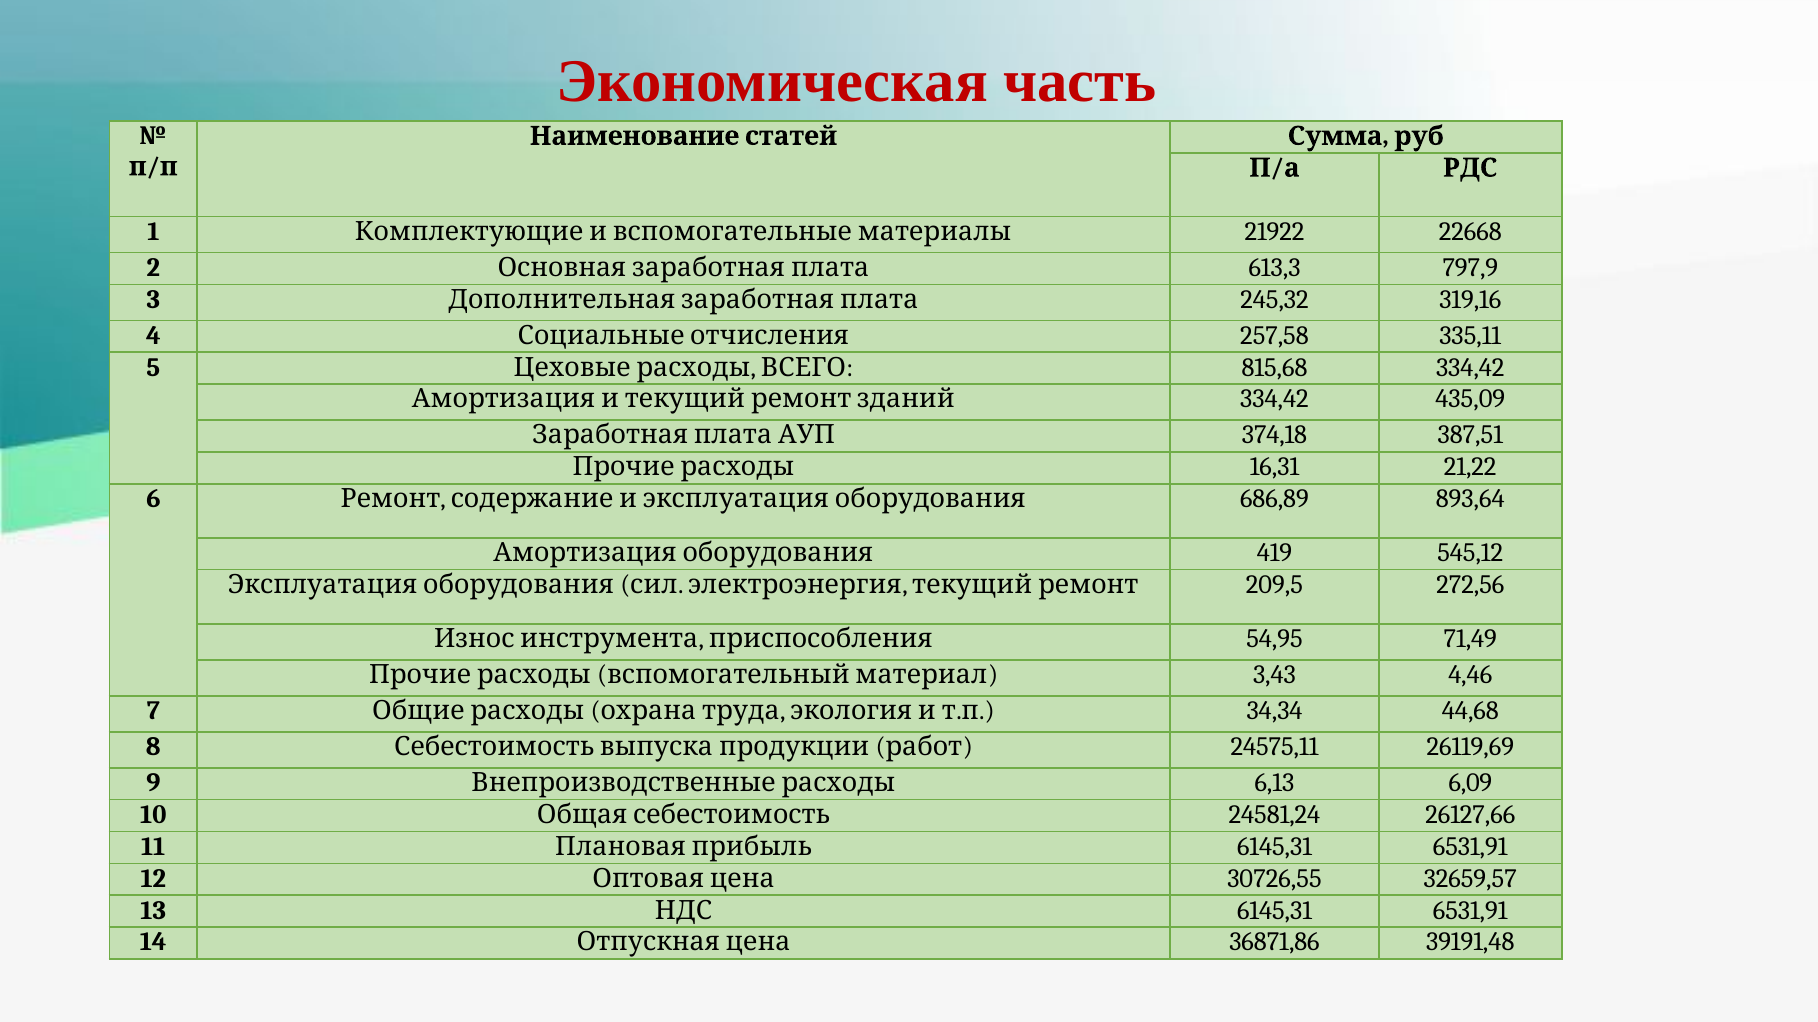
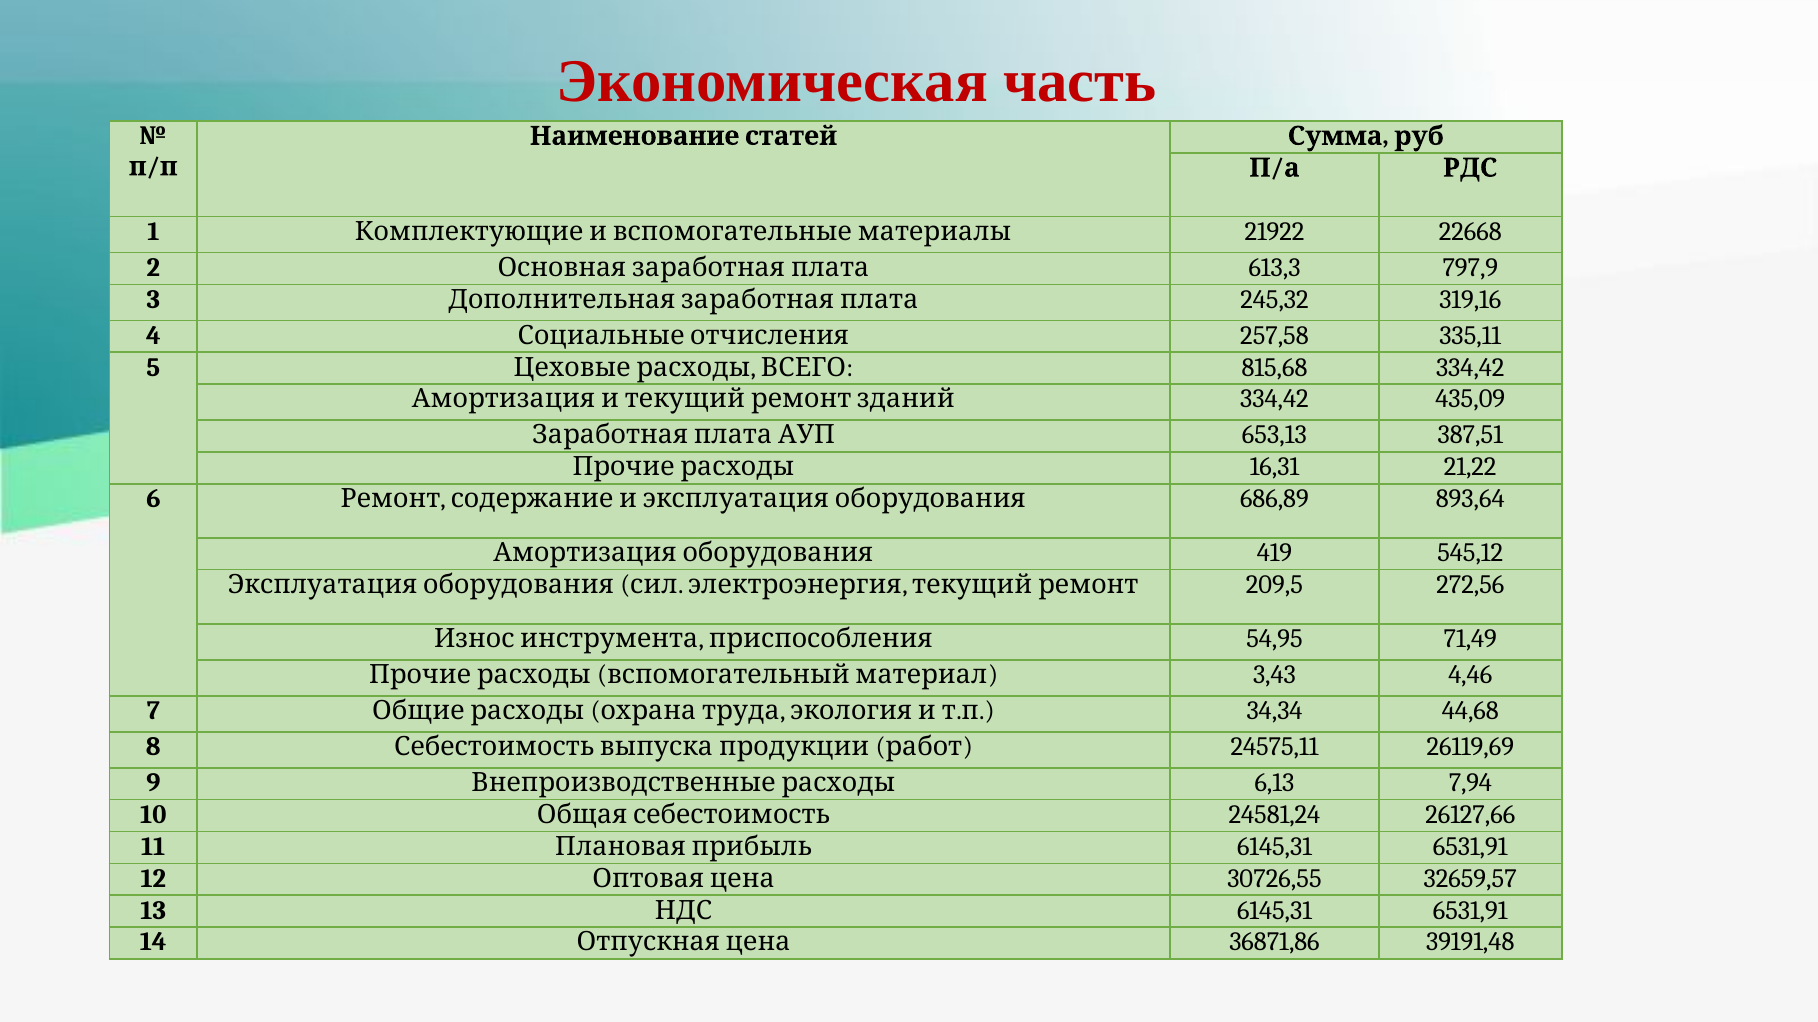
374,18: 374,18 -> 653,13 (1274, 435)
6,09: 6,09 -> 7,94 (1470, 783)
